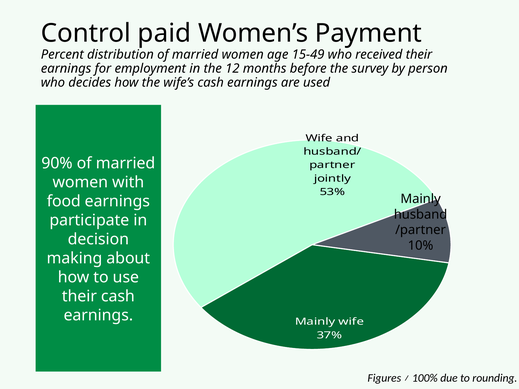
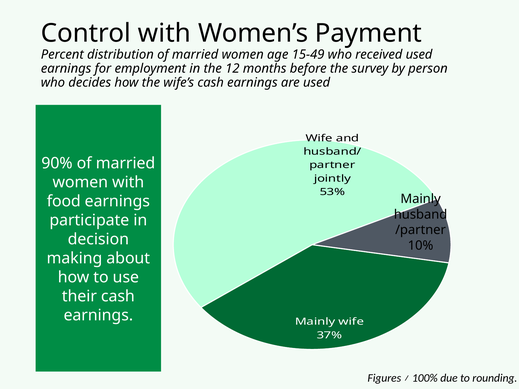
Control paid: paid -> with (164, 33)
received their: their -> used (419, 55)
